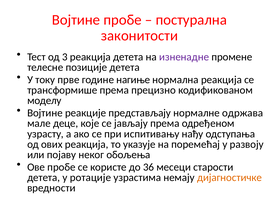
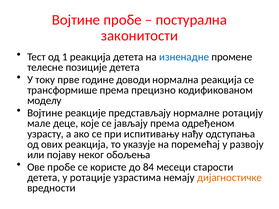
3: 3 -> 1 (65, 57)
изненадне colour: purple -> blue (184, 57)
нагиње: нагиње -> доводи (133, 80)
одржава: одржава -> ротацију (243, 113)
36: 36 -> 84 (149, 167)
